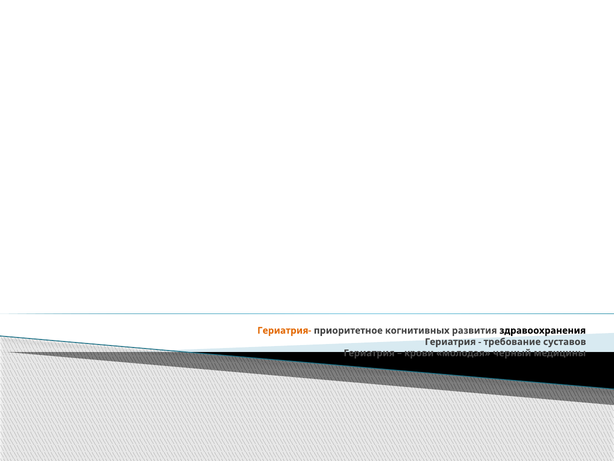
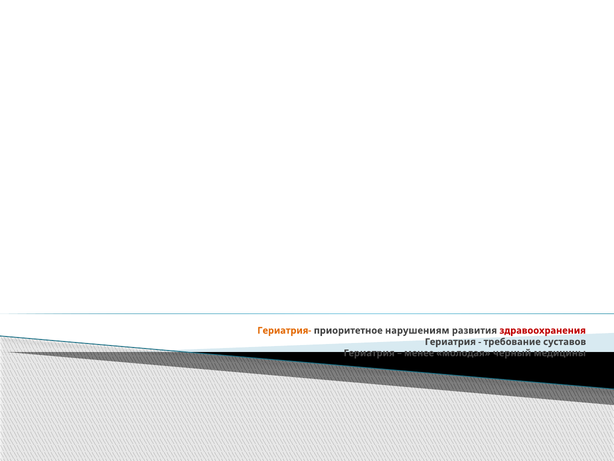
когнитивных: когнитивных -> нарушениям (417, 330)
здравоохранения colour: black -> red (543, 330)
крови: крови -> менее (419, 353)
